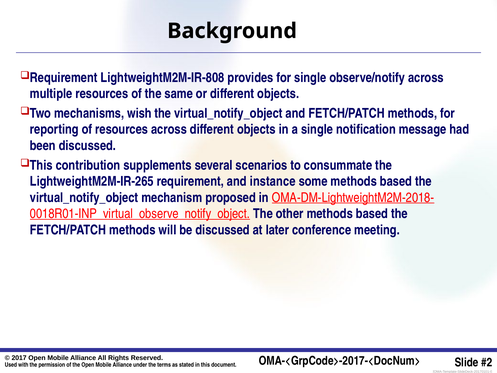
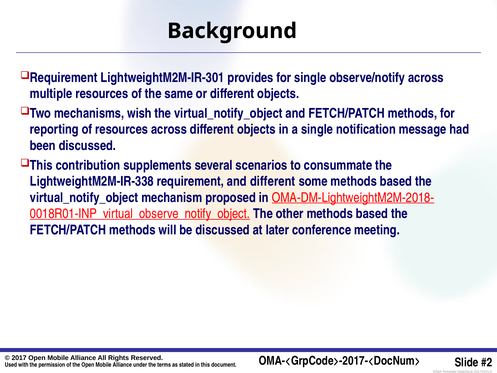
LightweightM2M-IR-808: LightweightM2M-IR-808 -> LightweightM2M-IR-301 (163, 78)
LightweightM2M-IR-265: LightweightM2M-IR-265 -> LightweightM2M-IR-338 (92, 181)
and instance: instance -> different (273, 181)
